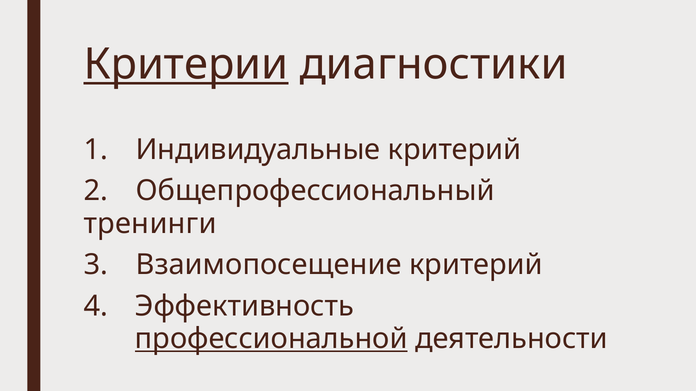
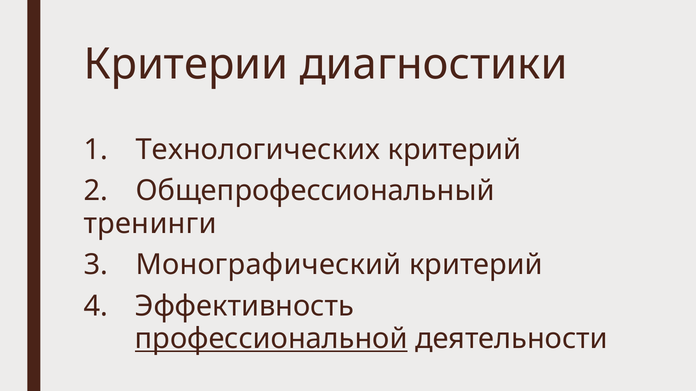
Критерии underline: present -> none (186, 65)
Индивидуальные: Индивидуальные -> Технологических (258, 150)
Взаимопосещение: Взаимопосещение -> Монографический (269, 265)
